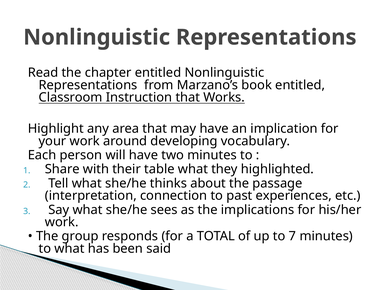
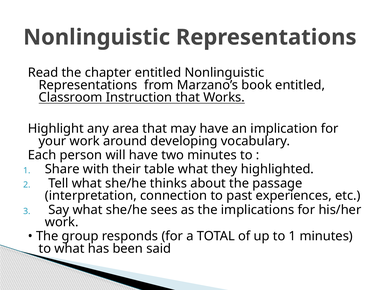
to 7: 7 -> 1 (292, 236)
